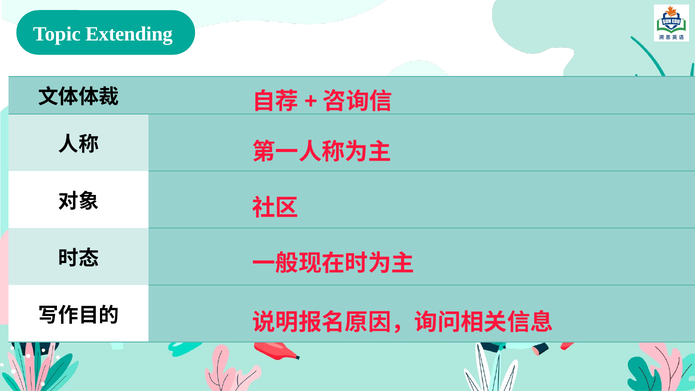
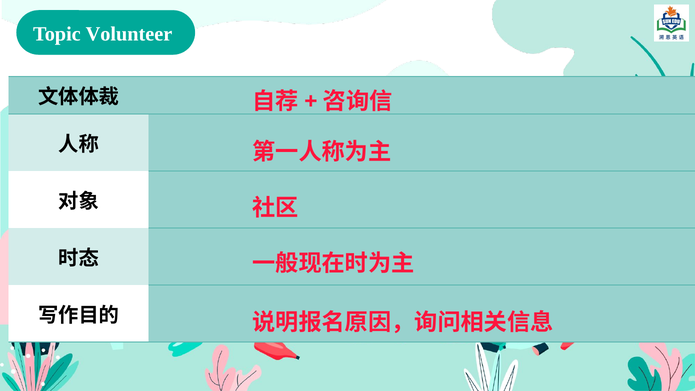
Extending: Extending -> Volunteer (129, 34)
